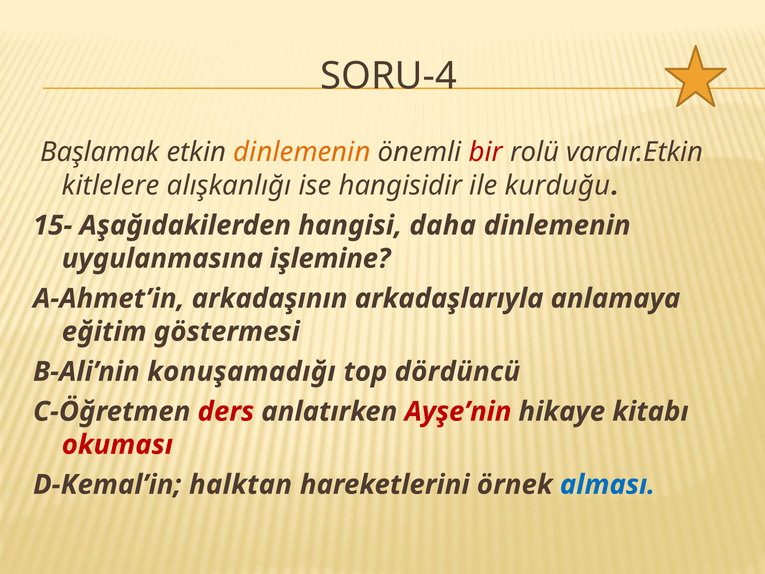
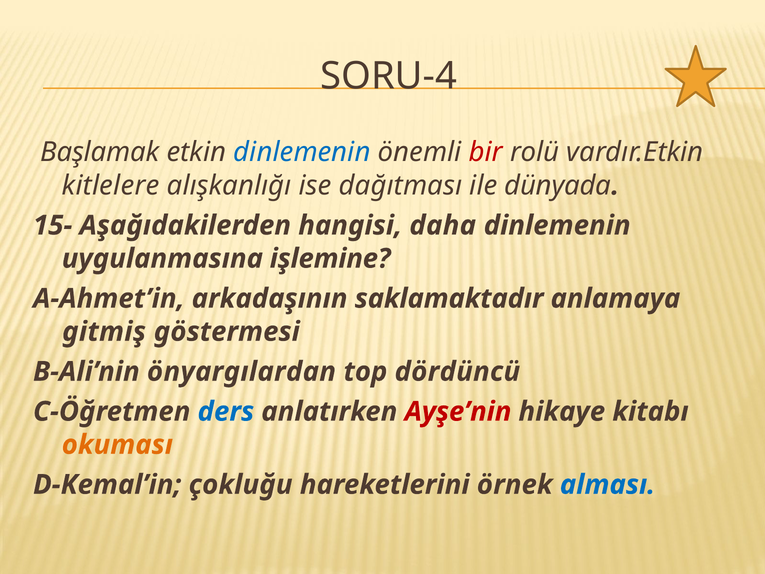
dinlemenin colour: orange -> blue (302, 152)
hangisidir: hangisidir -> dağıtması (400, 185)
kurduğu: kurduğu -> dünyada (558, 185)
arkadaşlarıyla: arkadaşlarıyla -> saklamaktadır (449, 298)
eğitim: eğitim -> gitmiş (104, 332)
konuşamadığı: konuşamadığı -> önyargılardan (241, 371)
ders colour: red -> blue (226, 411)
okuması colour: red -> orange (117, 445)
halktan: halktan -> çokluğu (241, 484)
